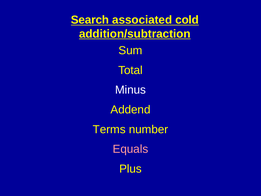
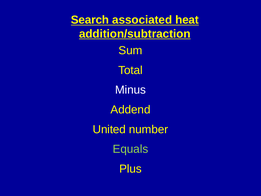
cold: cold -> heat (187, 20)
Terms: Terms -> United (109, 129)
Equals colour: pink -> light green (130, 149)
